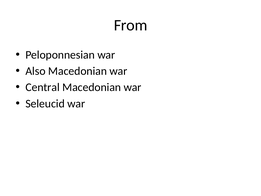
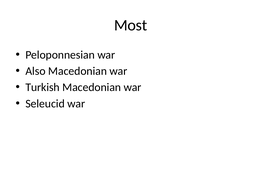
From: From -> Most (131, 25)
Central: Central -> Turkish (43, 87)
